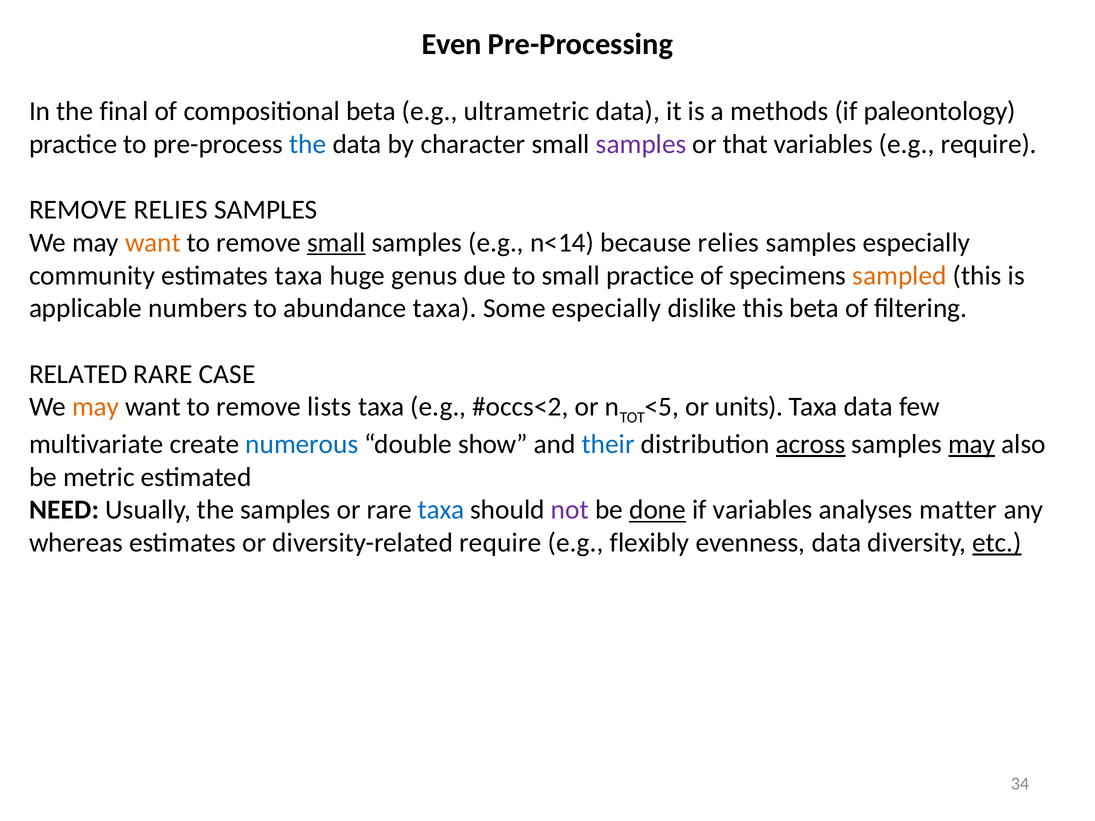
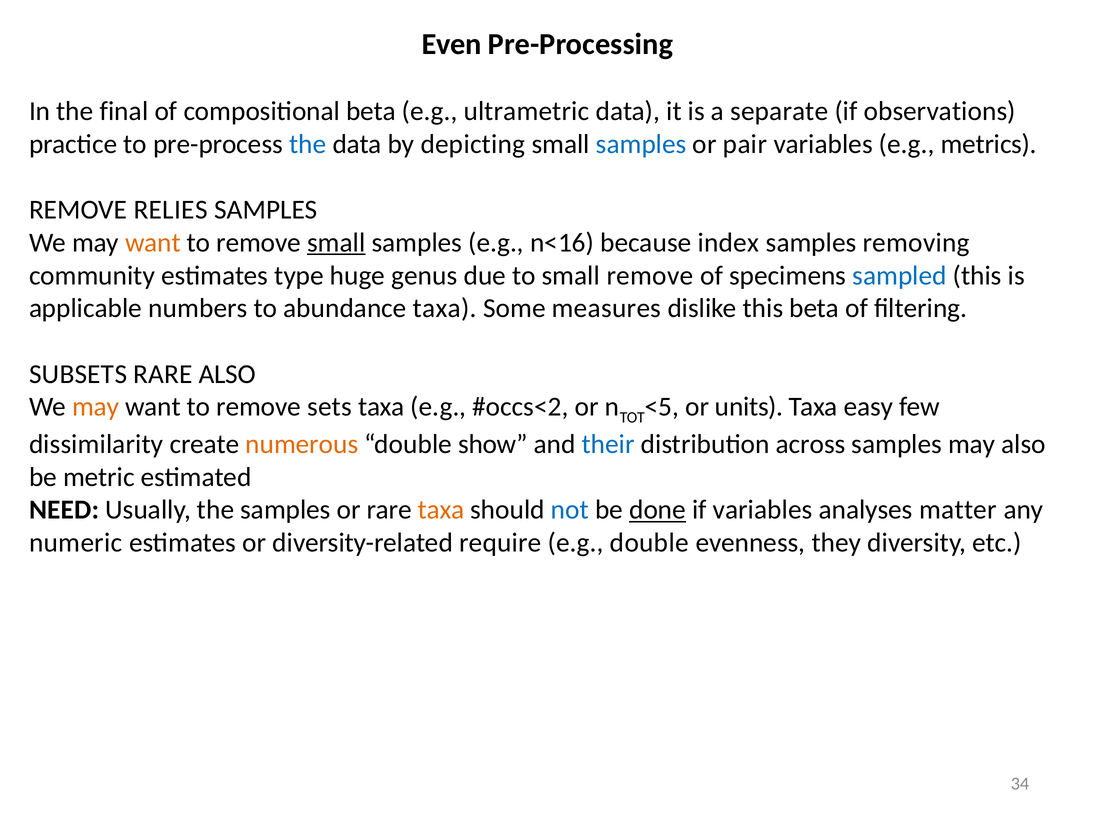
methods: methods -> separate (779, 111)
paleontology: paleontology -> observations (940, 111)
character: character -> depicting (473, 144)
samples colour: purple -> blue (641, 144)
that: that -> pair (745, 144)
e.g require: require -> metrics (989, 144)
n<14: n<14 -> n<16 (562, 243)
because relies: relies -> index (728, 243)
samples especially: especially -> removing (916, 243)
estimates taxa: taxa -> type (299, 276)
small practice: practice -> remove (650, 276)
sampled colour: orange -> blue (900, 276)
Some especially: especially -> measures (606, 308)
RELATED: RELATED -> SUBSETS (78, 374)
RARE CASE: CASE -> ALSO (227, 374)
lists: lists -> sets (330, 407)
Taxa data: data -> easy (868, 407)
multivariate: multivariate -> dissimilarity (96, 444)
numerous colour: blue -> orange (302, 444)
across underline: present -> none (811, 444)
may underline: present -> none (972, 444)
taxa colour: blue -> orange (441, 510)
not colour: purple -> blue (570, 510)
whereas: whereas -> numeric (76, 543)
e.g flexibly: flexibly -> double (649, 543)
evenness data: data -> they (836, 543)
etc underline: present -> none (997, 543)
